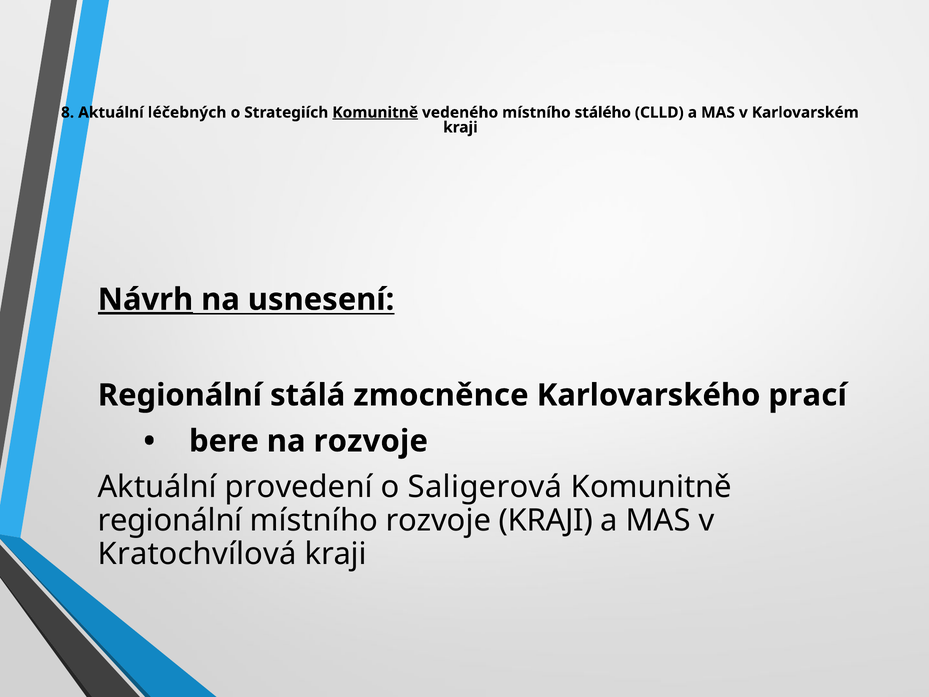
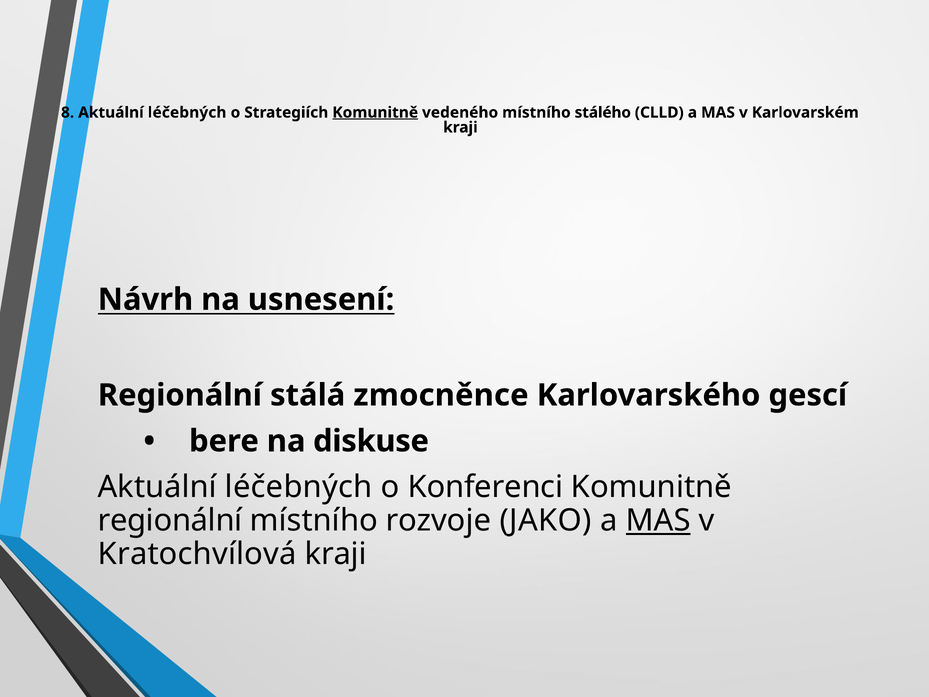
Návrh underline: present -> none (145, 299)
prací: prací -> gescí (808, 395)
na rozvoje: rozvoje -> diskuse (371, 441)
provedení: provedení -> léčebných (299, 487)
Saligerová: Saligerová -> Konferenci (485, 487)
rozvoje KRAJI: KRAJI -> JAKO (546, 520)
MAS underline: none -> present (658, 520)
